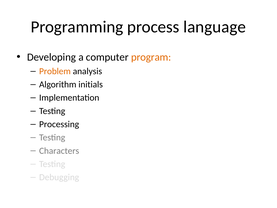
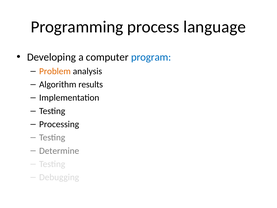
program colour: orange -> blue (151, 57)
initials: initials -> results (91, 84)
Characters: Characters -> Determine (59, 151)
